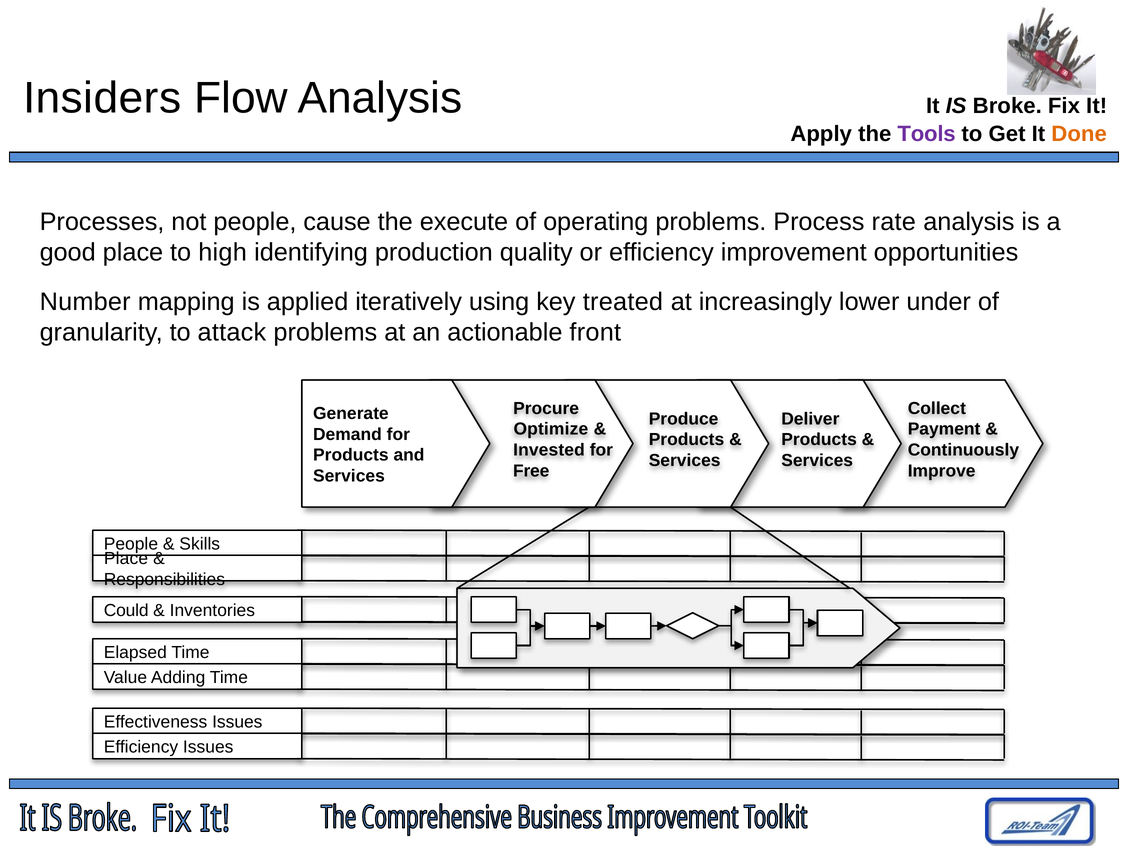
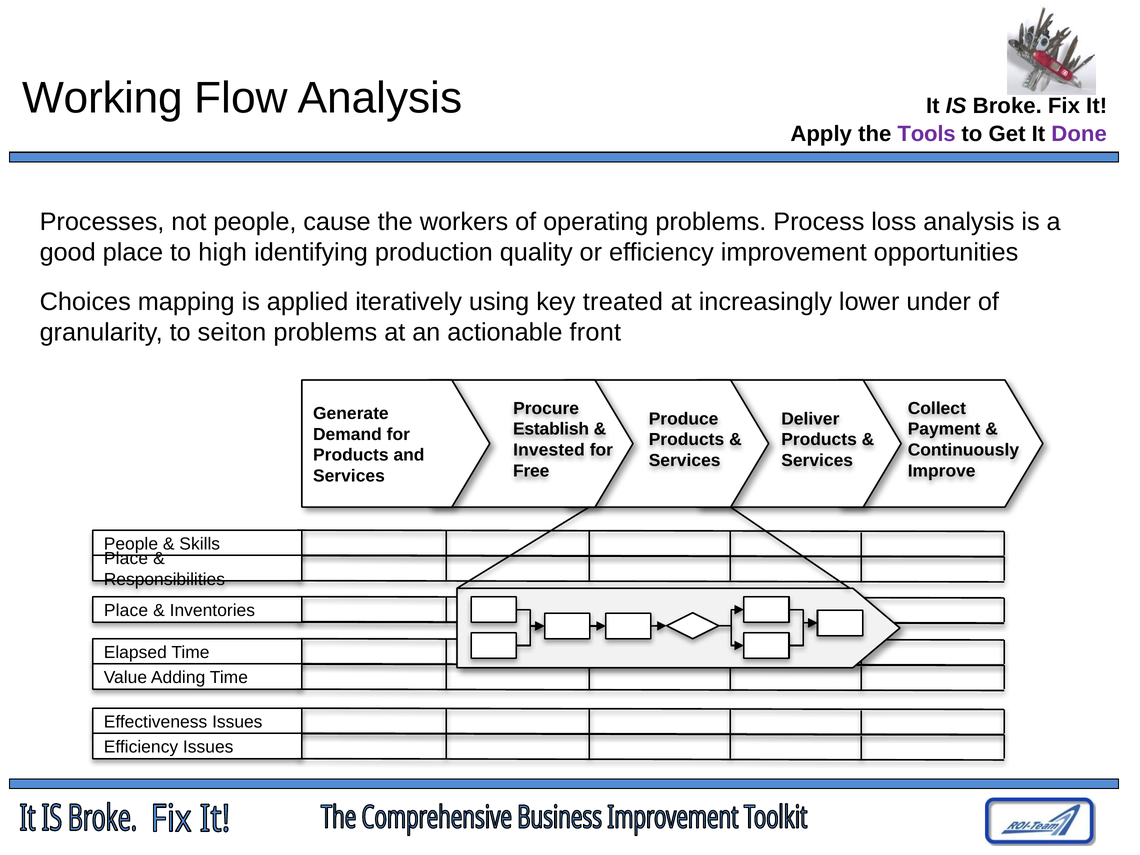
Insiders: Insiders -> Working (103, 98)
Done colour: orange -> purple (1079, 134)
execute: execute -> workers (464, 222)
rate: rate -> loss (894, 222)
Number: Number -> Choices (85, 302)
attack: attack -> seiton (232, 332)
Optimize: Optimize -> Establish (551, 429)
Could: Could -> Place (126, 611)
